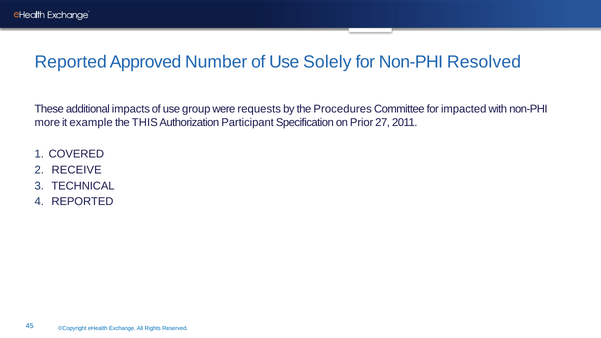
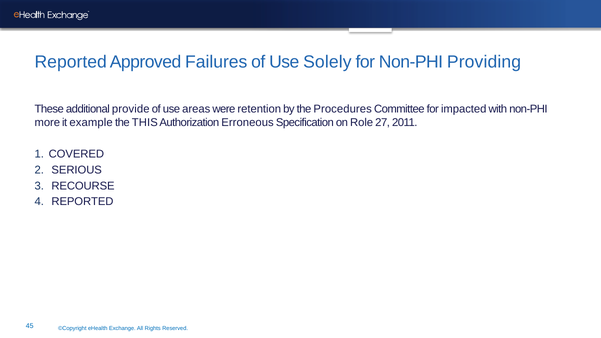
Number: Number -> Failures (216, 62)
Resolved: Resolved -> Providing (484, 62)
impacts: impacts -> provide (131, 109)
group: group -> areas (196, 109)
requests: requests -> retention (259, 109)
Participant: Participant -> Erroneous (248, 123)
Prior: Prior -> Role (362, 123)
RECEIVE: RECEIVE -> SERIOUS (77, 170)
TECHNICAL: TECHNICAL -> RECOURSE (83, 186)
